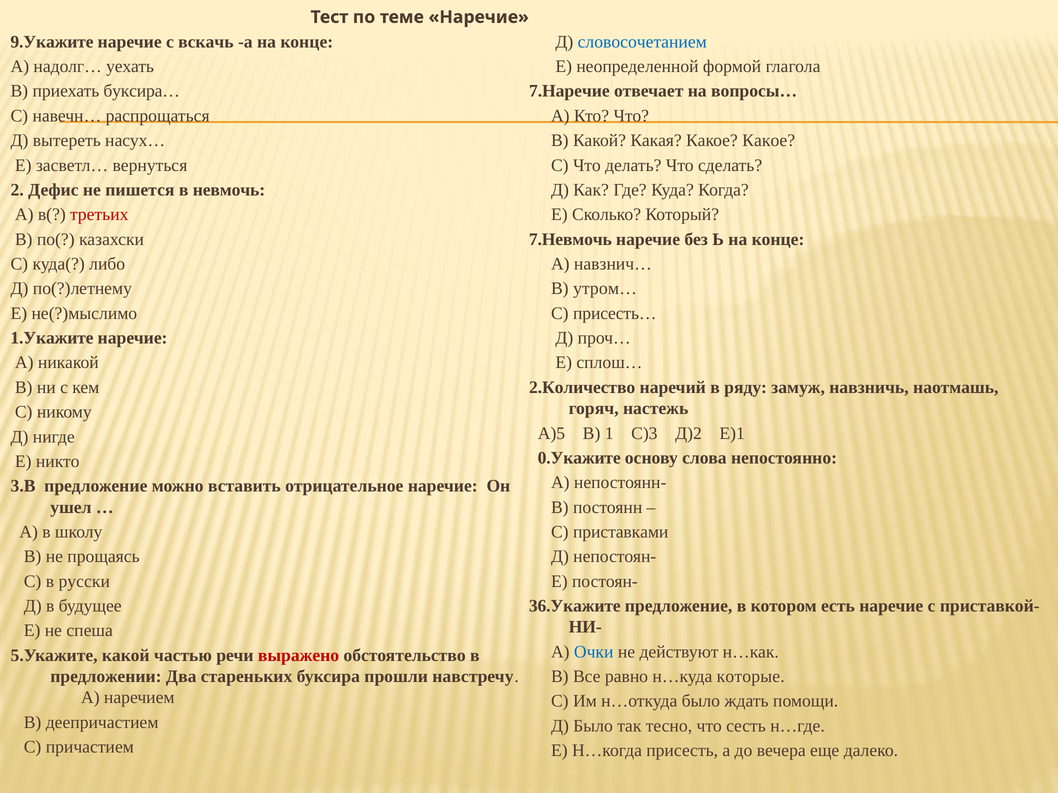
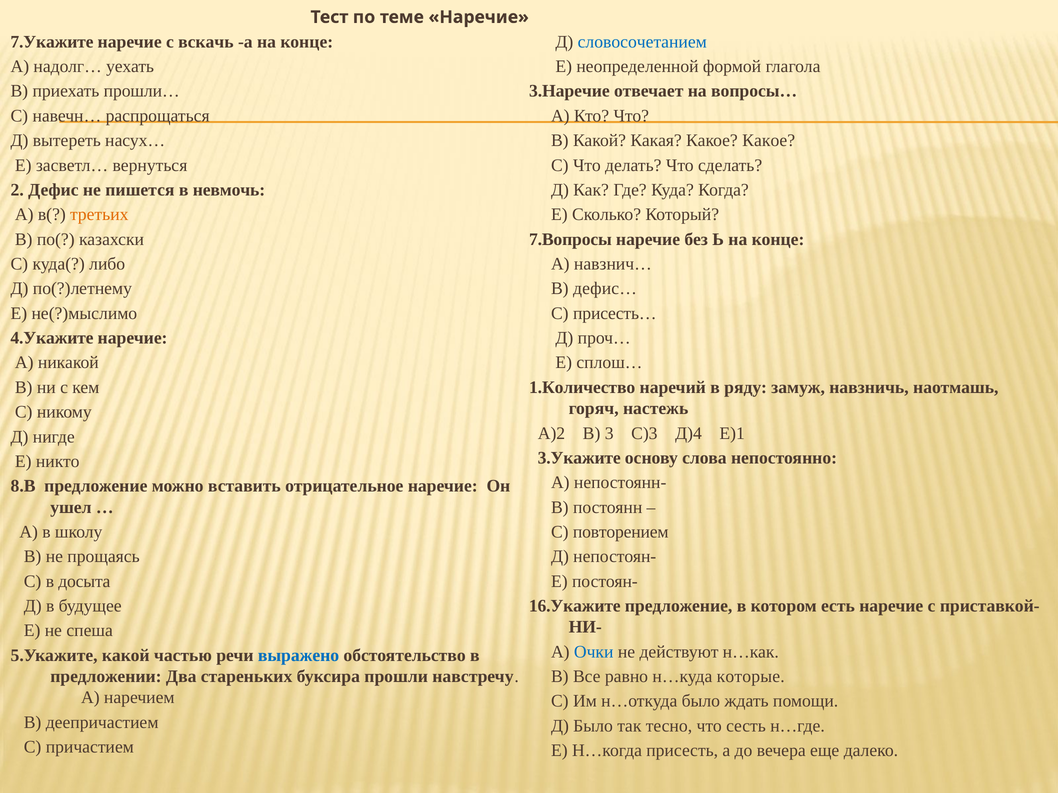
9.Укажите: 9.Укажите -> 7.Укажите (52, 42)
буксира…: буксира… -> прошли… (142, 91)
7.Наречие: 7.Наречие -> 3.Наречие (569, 91)
третьих colour: red -> orange (99, 215)
7.Невмочь: 7.Невмочь -> 7.Вопросы (570, 239)
утром…: утром… -> дефис… (605, 289)
1.Укажите: 1.Укажите -> 4.Укажите (52, 338)
2.Количество: 2.Количество -> 1.Количество (582, 388)
А)5: А)5 -> А)2 (552, 433)
1: 1 -> 3 (609, 433)
Д)2: Д)2 -> Д)4 (689, 433)
0.Укажите: 0.Укажите -> 3.Укажите (579, 458)
3.В: 3.В -> 8.В (23, 486)
приставками: приставками -> повторением (621, 532)
русски: русски -> досыта (84, 582)
36.Укажите: 36.Укажите -> 16.Укажите (575, 606)
выражено colour: red -> blue (299, 656)
